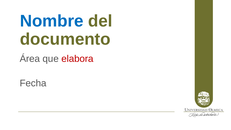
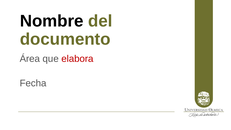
Nombre colour: blue -> black (52, 21)
